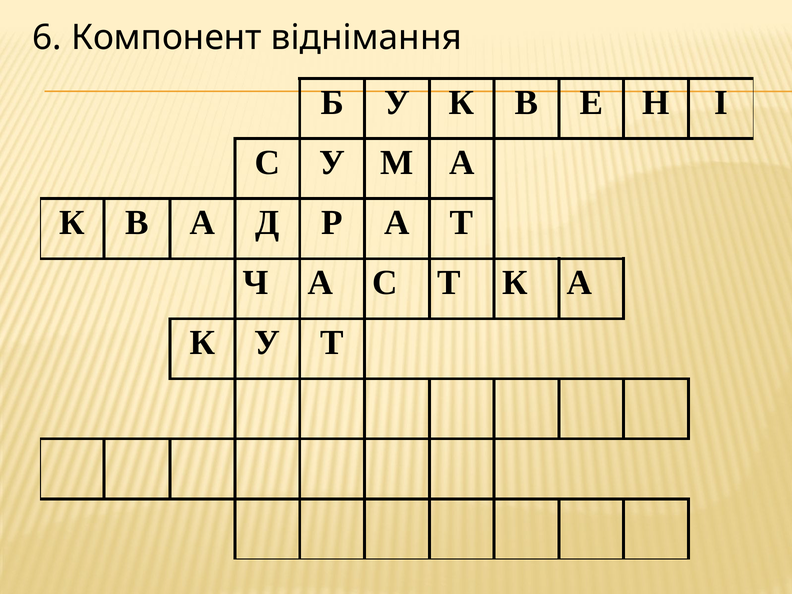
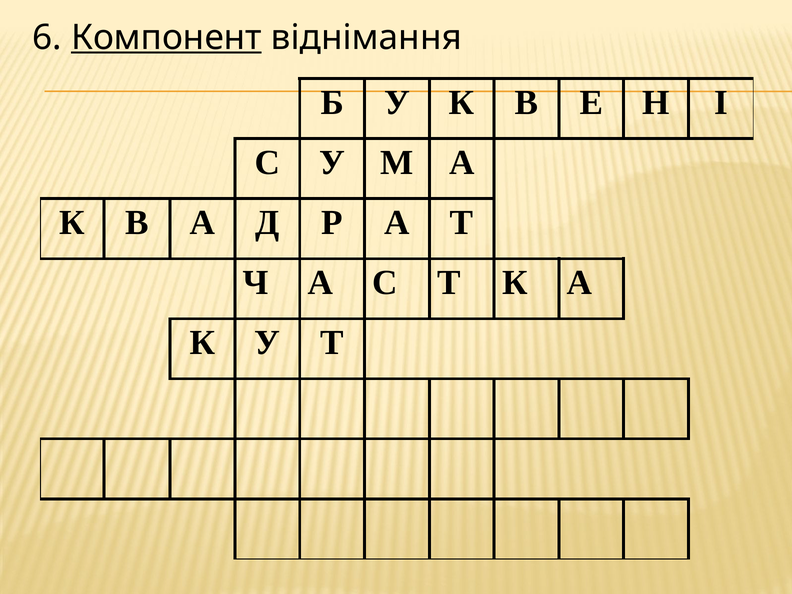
Компонент underline: none -> present (166, 37)
